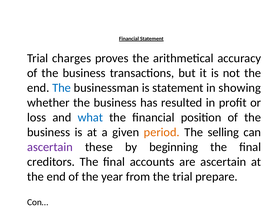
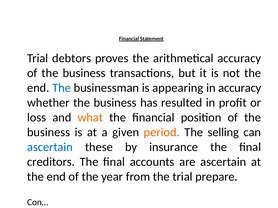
charges: charges -> debtors (72, 58)
is statement: statement -> appearing (178, 88)
in showing: showing -> accuracy (240, 88)
what colour: blue -> orange (90, 118)
ascertain colour: purple -> blue (50, 147)
beginning: beginning -> insurance (174, 147)
